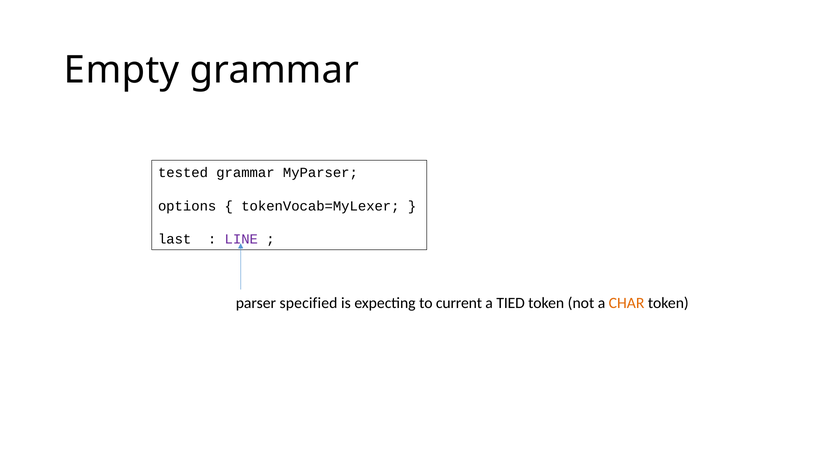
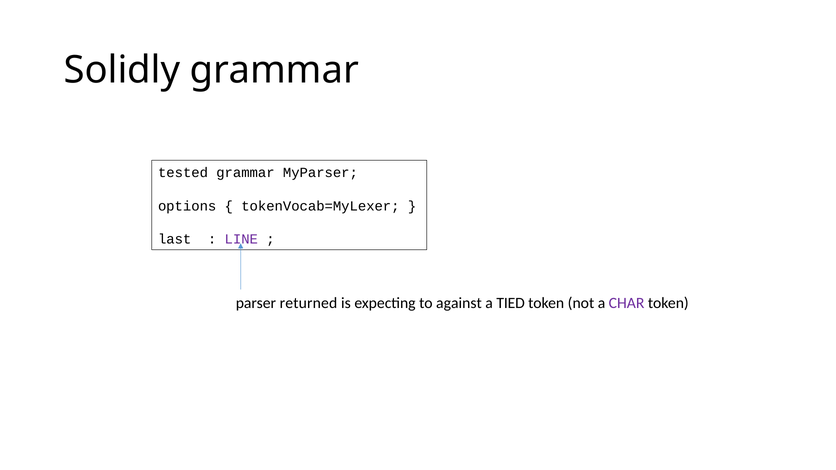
Empty: Empty -> Solidly (122, 70)
specified: specified -> returned (308, 303)
current: current -> against (459, 303)
CHAR colour: orange -> purple (627, 303)
